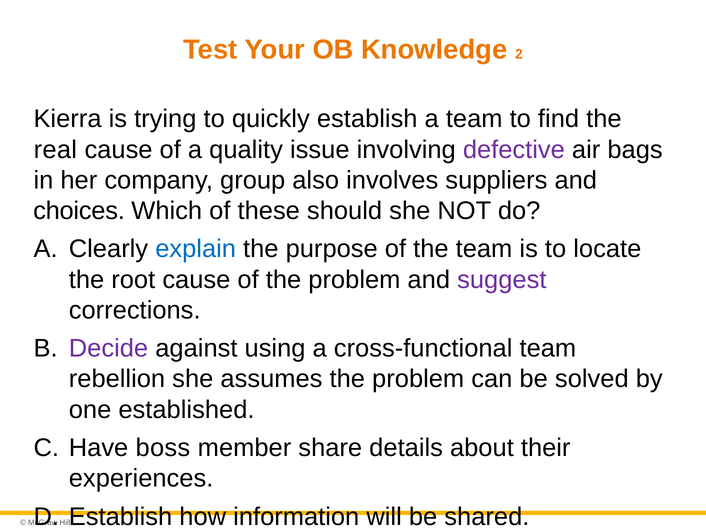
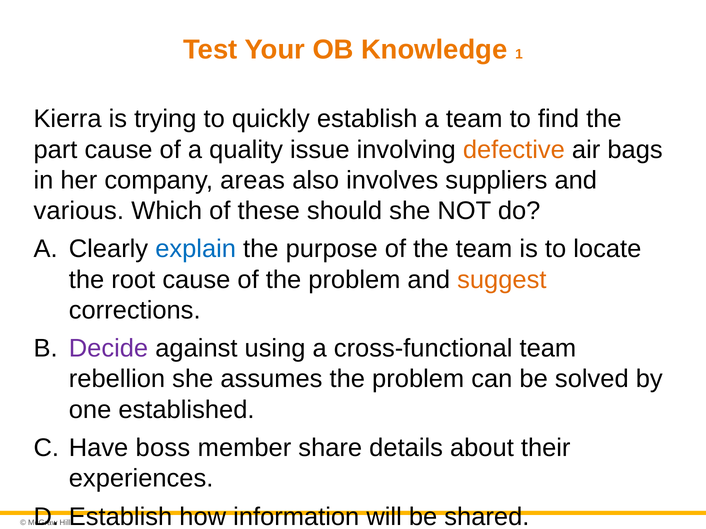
2: 2 -> 1 (519, 54)
real: real -> part (55, 150)
defective colour: purple -> orange (514, 150)
group: group -> areas (253, 180)
choices: choices -> various (79, 211)
suggest colour: purple -> orange (502, 280)
